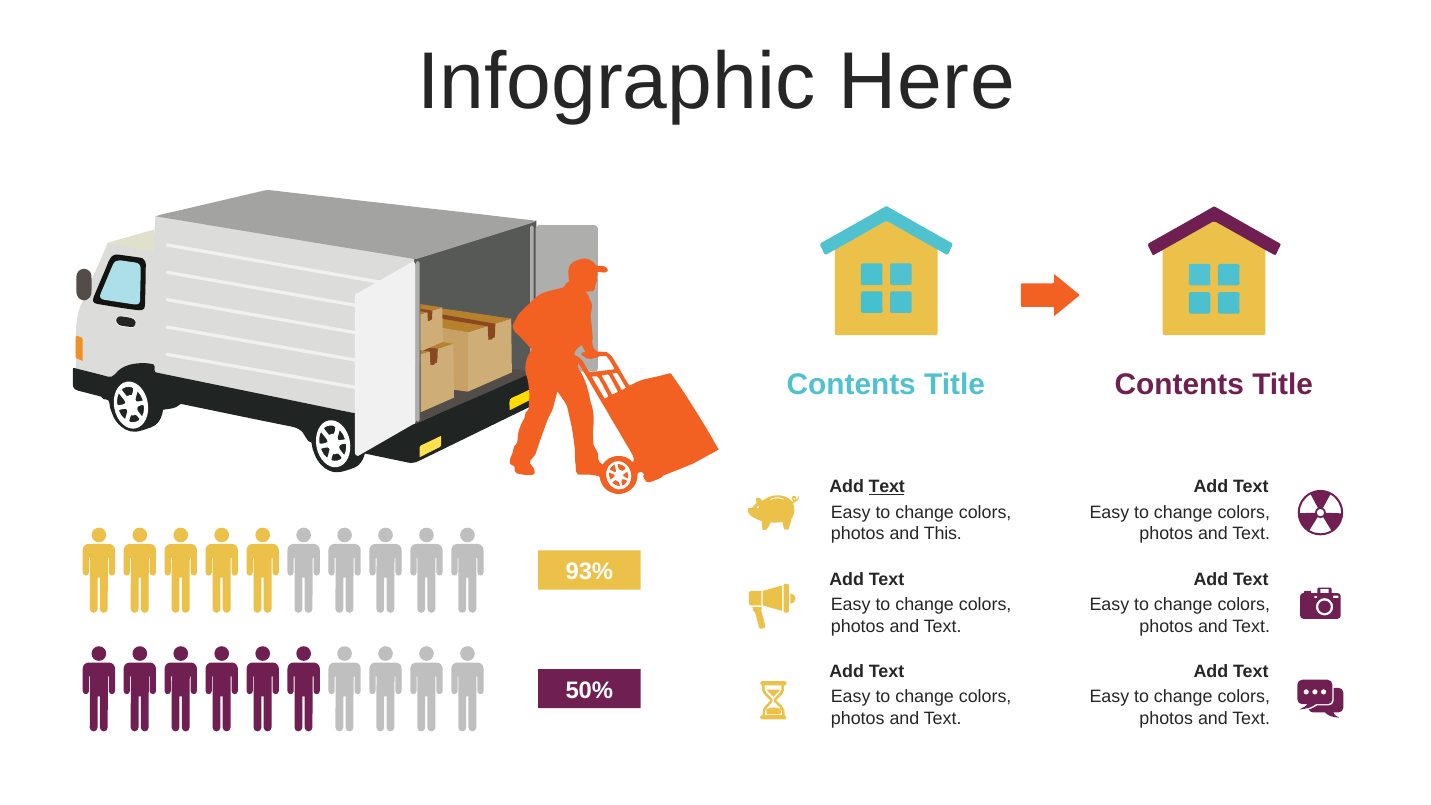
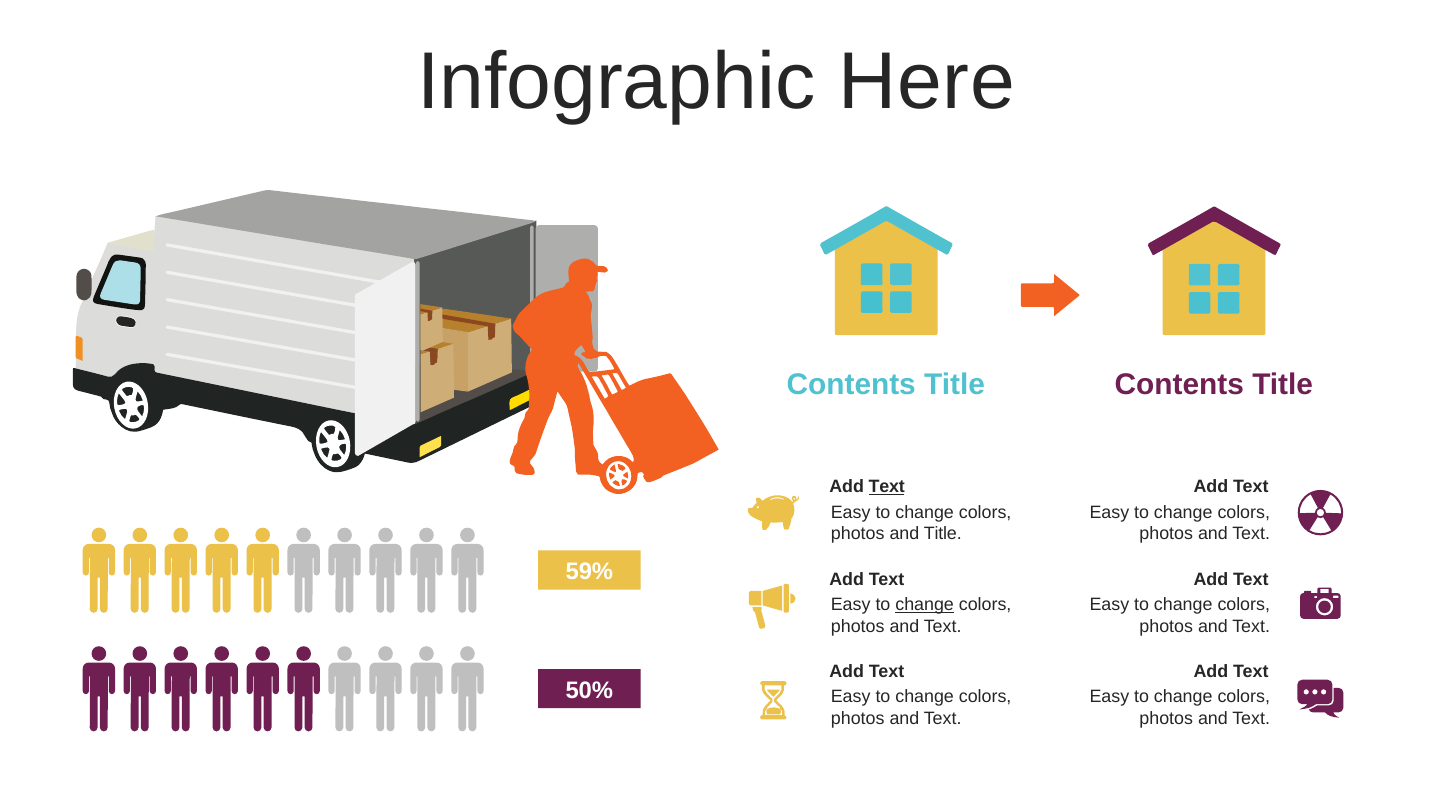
and This: This -> Title (943, 534)
93%: 93% -> 59% (589, 572)
change underline: none -> present (925, 605)
